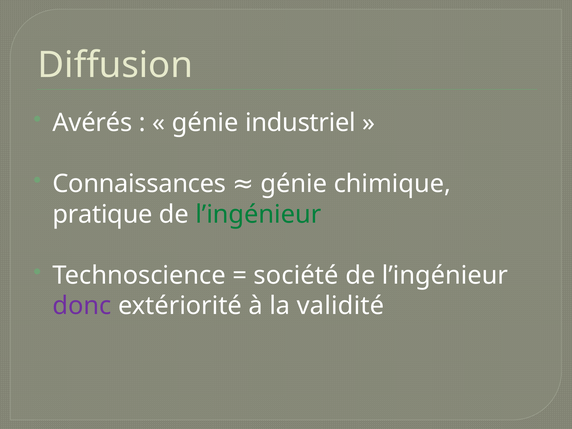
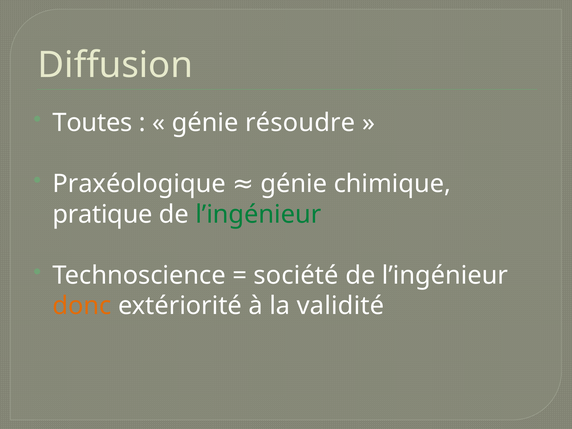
Avérés: Avérés -> Toutes (92, 123)
industriel: industriel -> résoudre (300, 123)
Connaissances: Connaissances -> Praxéologique (139, 184)
donc colour: purple -> orange (82, 306)
